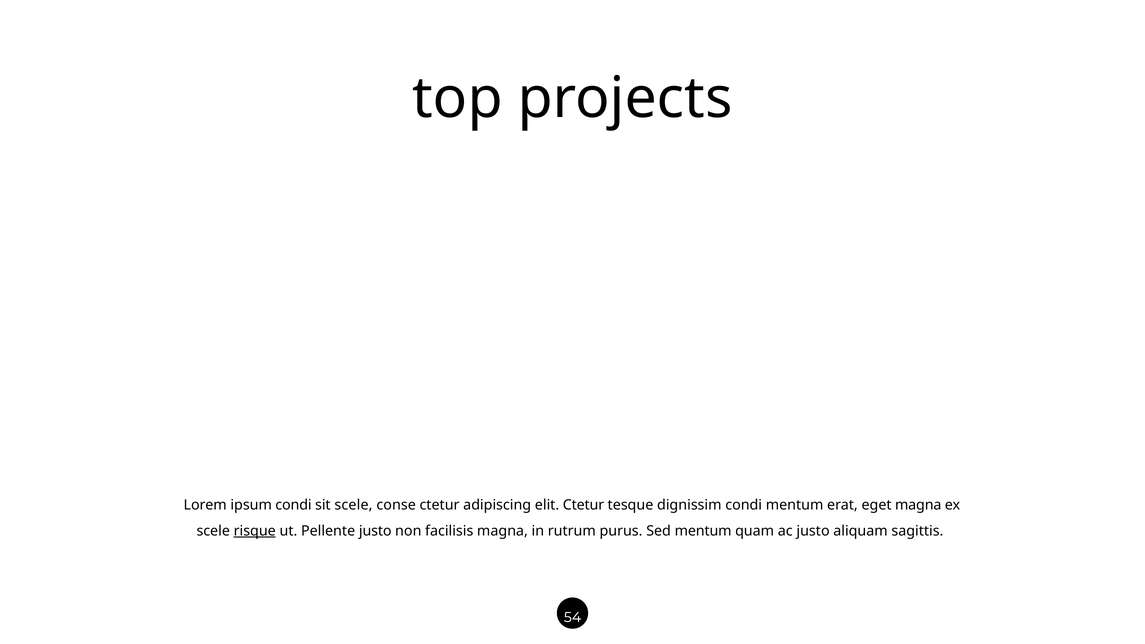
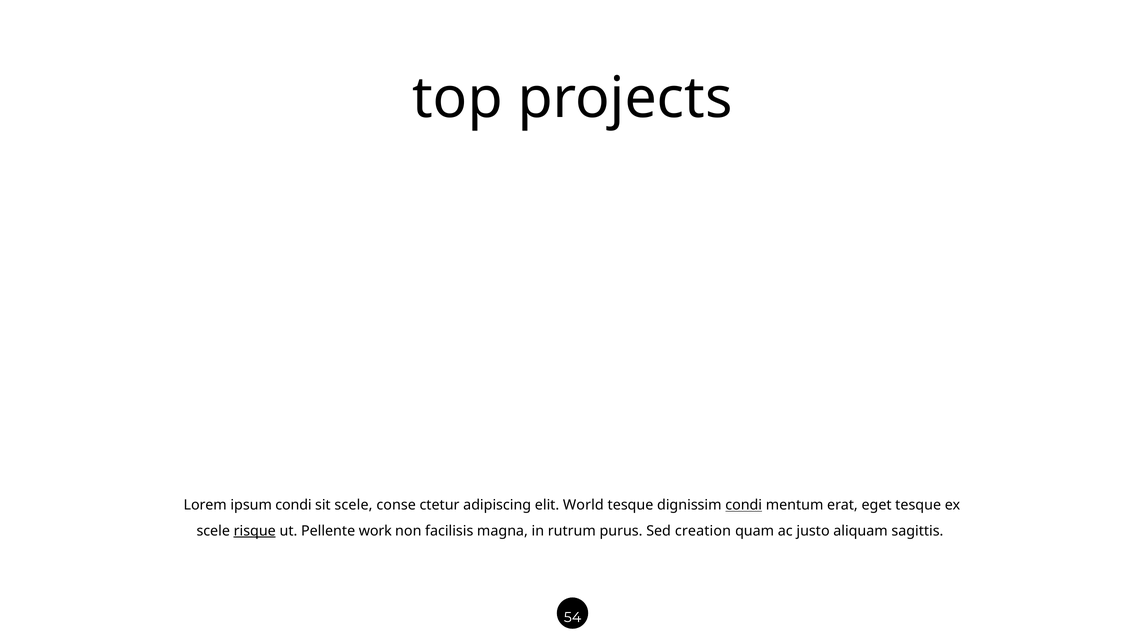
elit Ctetur: Ctetur -> World (583, 505)
condi underline: none -> present (744, 505)
eget magna: magna -> tesque (918, 505)
Pellente justo: justo -> work (375, 531)
Sed mentum: mentum -> creation (703, 531)
